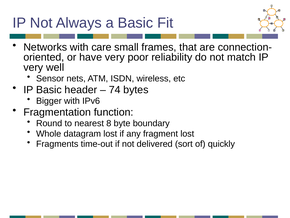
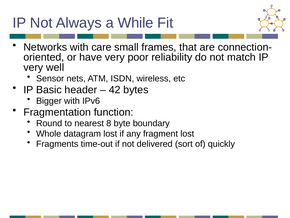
a Basic: Basic -> While (136, 23)
74: 74 -> 42 (115, 90)
